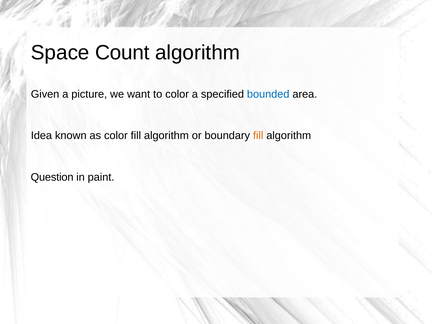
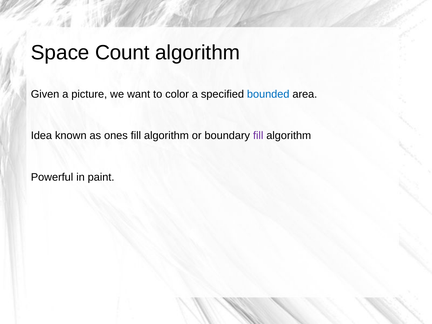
as color: color -> ones (116, 136)
fill colour: orange -> purple (258, 136)
Question: Question -> Powerful (52, 177)
